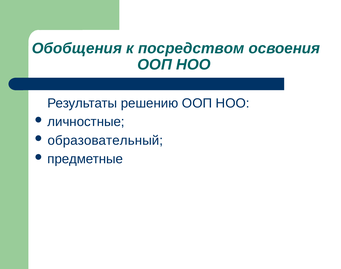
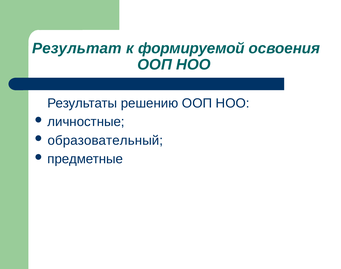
Обобщения: Обобщения -> Результат (77, 48)
посредством: посредством -> формируемой (191, 48)
